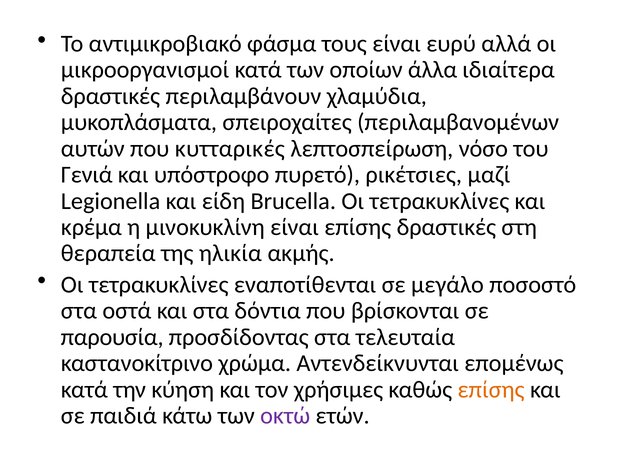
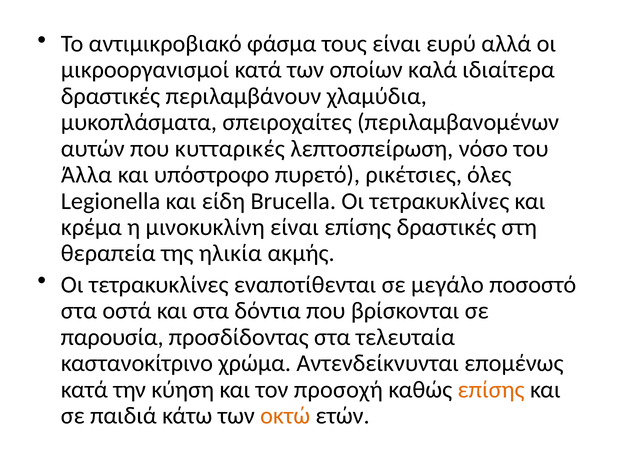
άλλα: άλλα -> καλά (433, 70)
Γενιά: Γενιά -> Άλλα (87, 175)
μαζί: μαζί -> όλες (489, 175)
χρήσιμες: χρήσιμες -> προσοχή (338, 390)
οκτώ colour: purple -> orange (285, 416)
